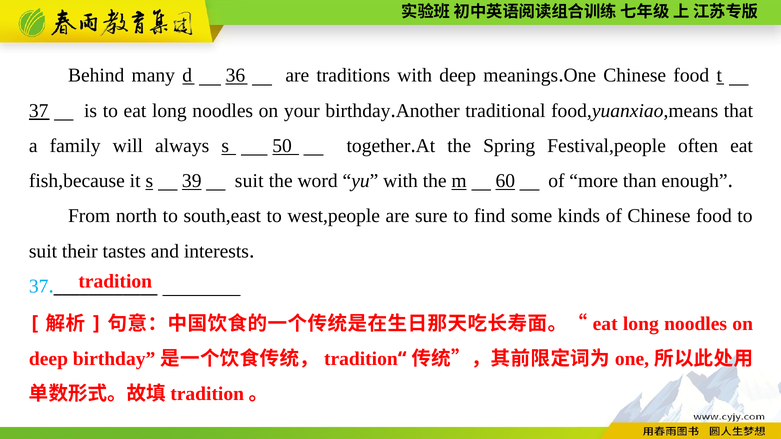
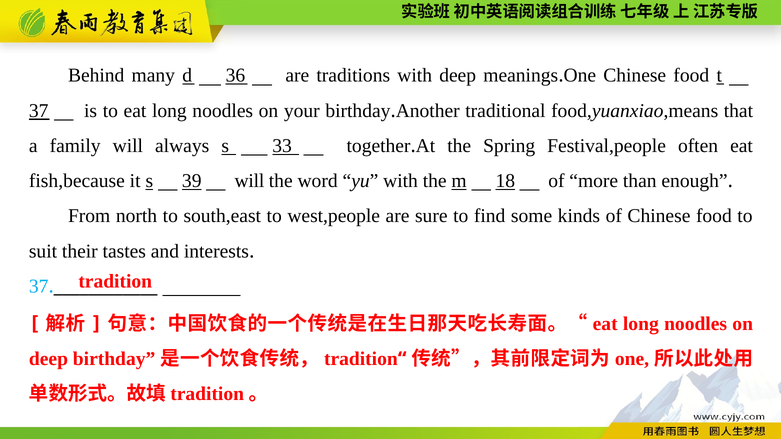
50: 50 -> 33 (282, 146)
39 suit: suit -> will (249, 181)
60: 60 -> 18 (505, 181)
